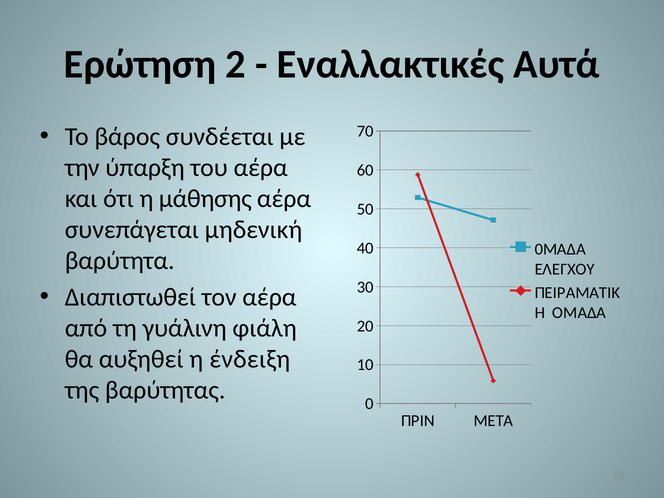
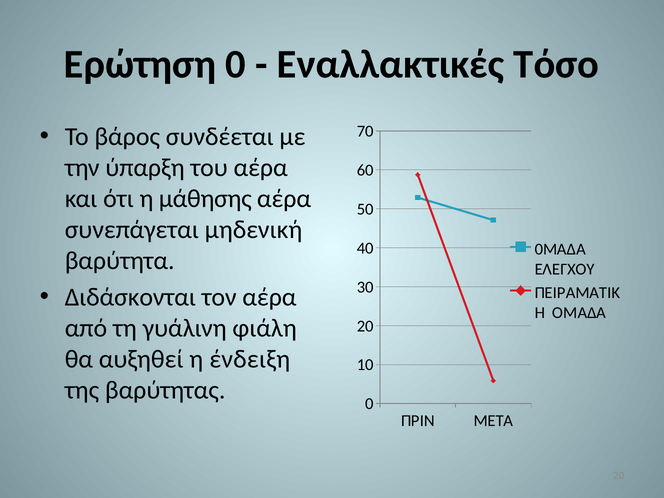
Ερώτηση 2: 2 -> 0 (236, 64)
Αυτά: Αυτά -> Τόσο (556, 64)
Διαπιστωθεί: Διαπιστωθεί -> Διδάσκονται (130, 297)
